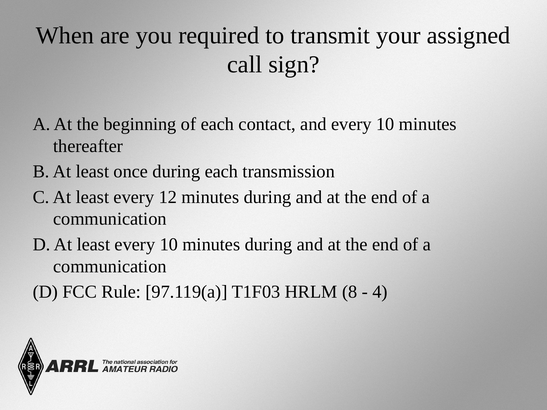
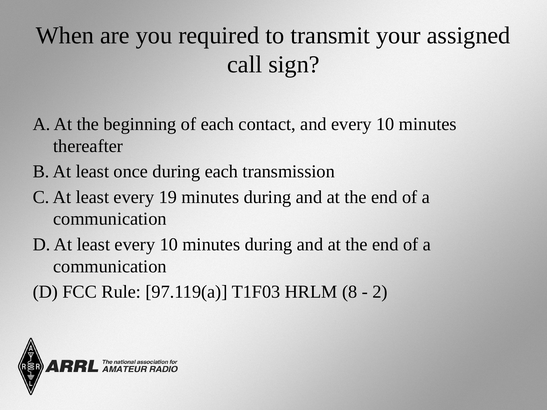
12: 12 -> 19 (168, 197)
4: 4 -> 2 (380, 292)
